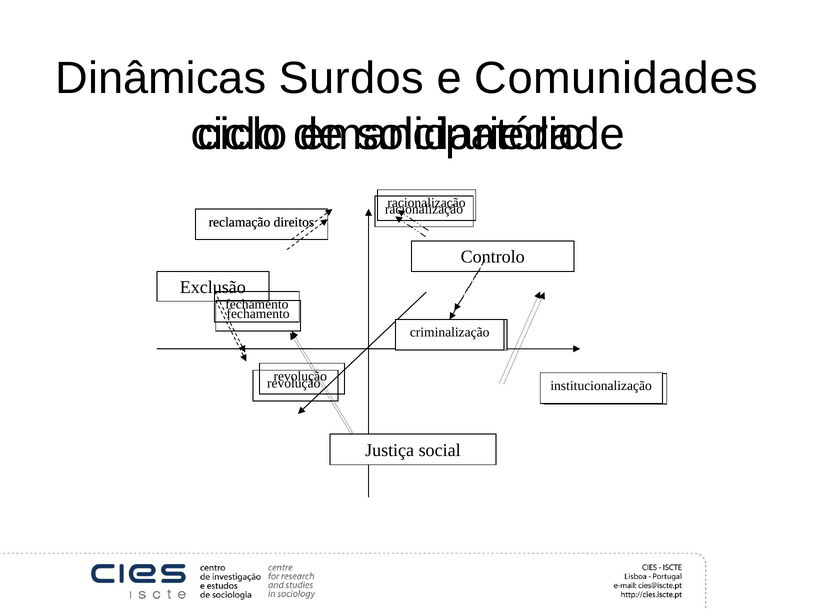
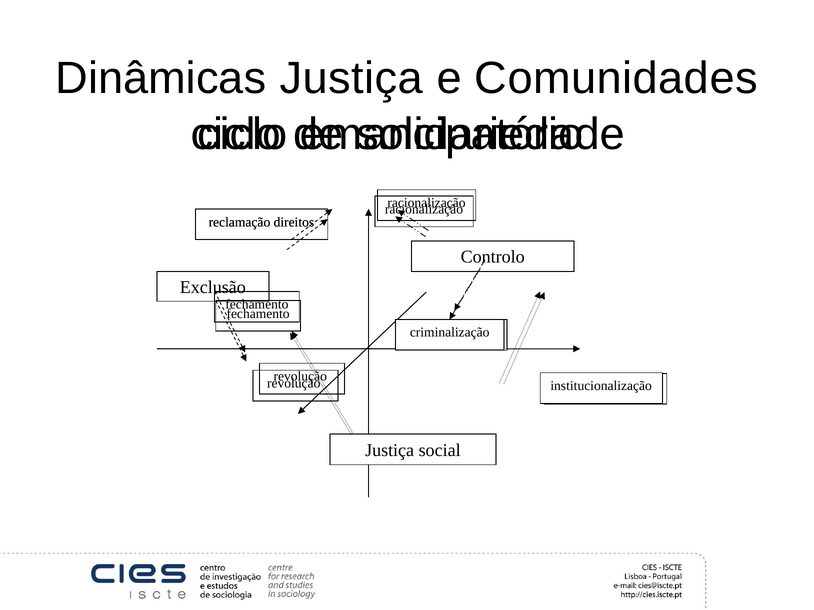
Dinâmicas Surdos: Surdos -> Justiça (351, 78)
